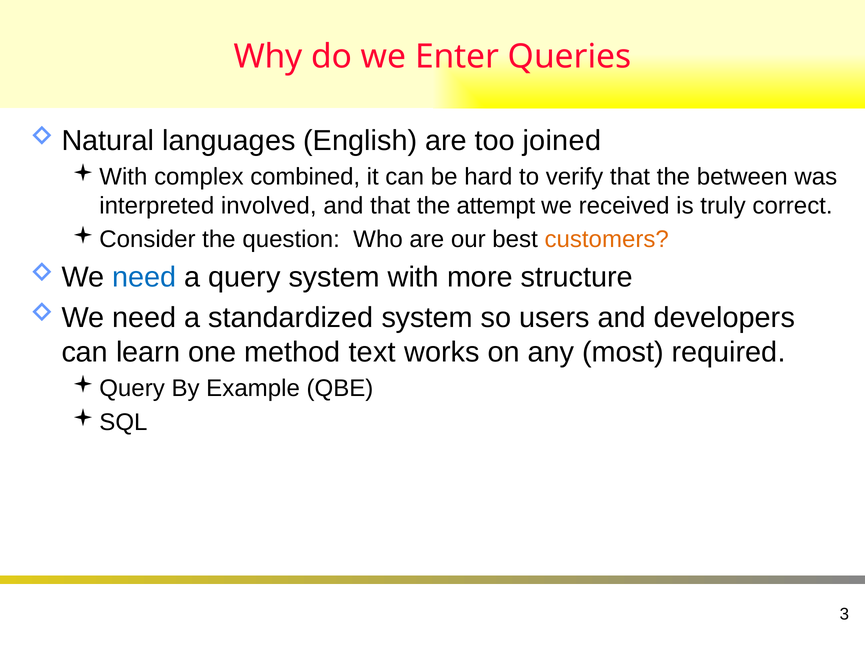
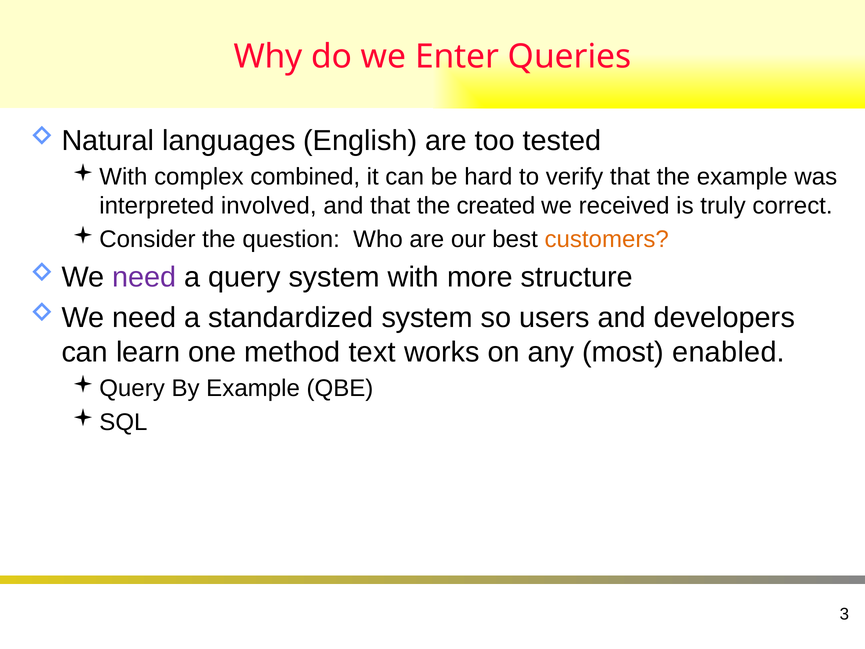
joined: joined -> tested (562, 141)
the between: between -> example (742, 177)
attempt: attempt -> created (496, 206)
need colour: blue -> purple (144, 277)
required: required -> enabled (729, 352)
